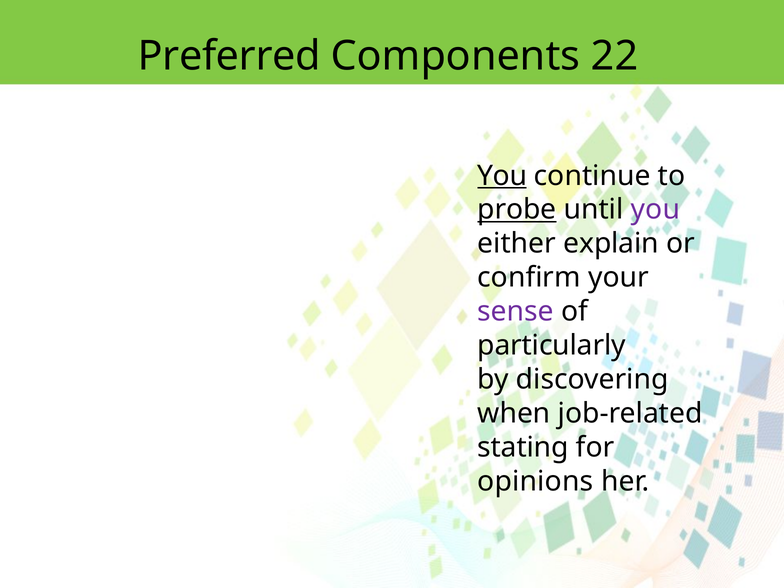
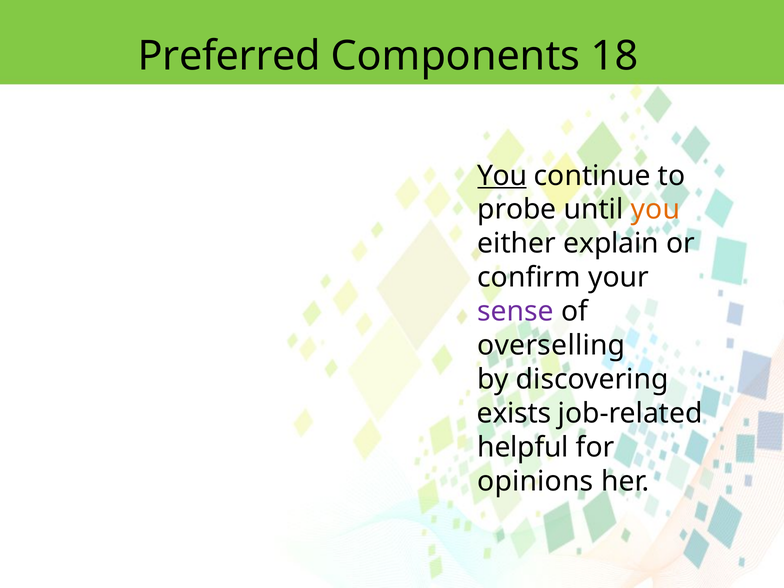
22: 22 -> 18 (615, 56)
probe underline: present -> none (517, 210)
you colour: purple -> orange (655, 210)
particularly: particularly -> overselling (551, 345)
when: when -> exists (514, 413)
stating: stating -> helpful (523, 447)
